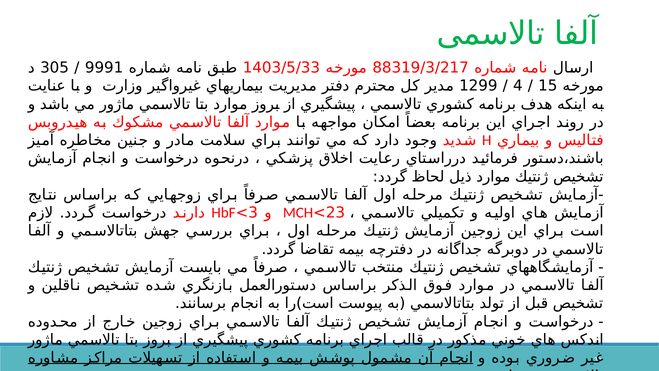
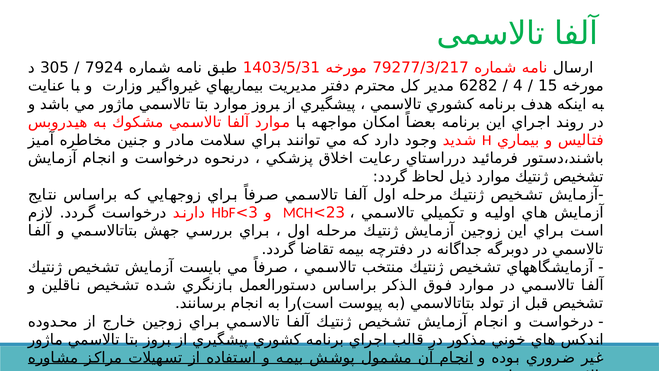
9991: 9991 -> 7924 (104, 68)
1403/5/33: 1403/5/33 -> 1403/5/31 (281, 68)
88319/3/217: 88319/3/217 -> 79277/3/217 (421, 68)
1299: 1299 -> 6282 (478, 86)
